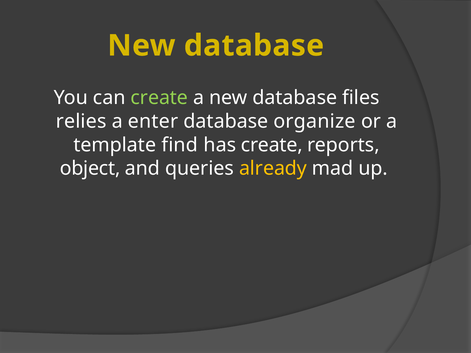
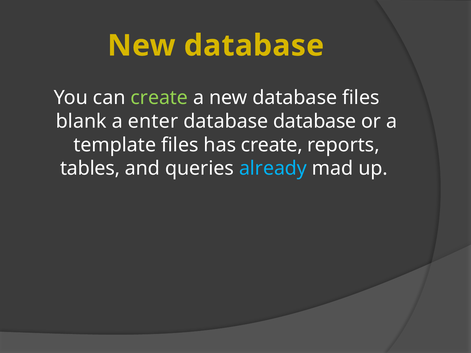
relies: relies -> blank (81, 121)
database organize: organize -> database (315, 121)
template find: find -> files (180, 145)
object: object -> tables (90, 169)
already colour: yellow -> light blue (273, 169)
